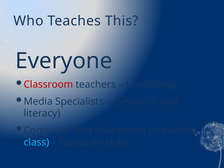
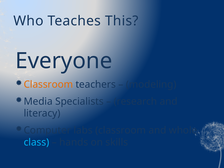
Classroom colour: red -> orange (48, 84)
